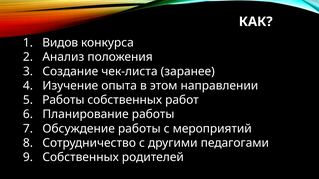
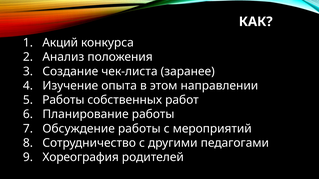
Видов: Видов -> Акций (60, 43)
Собственных: Собственных -> Хореография (81, 158)
